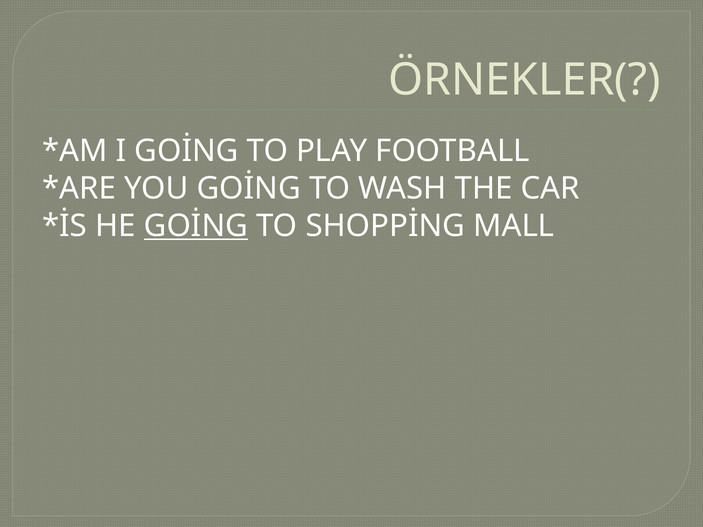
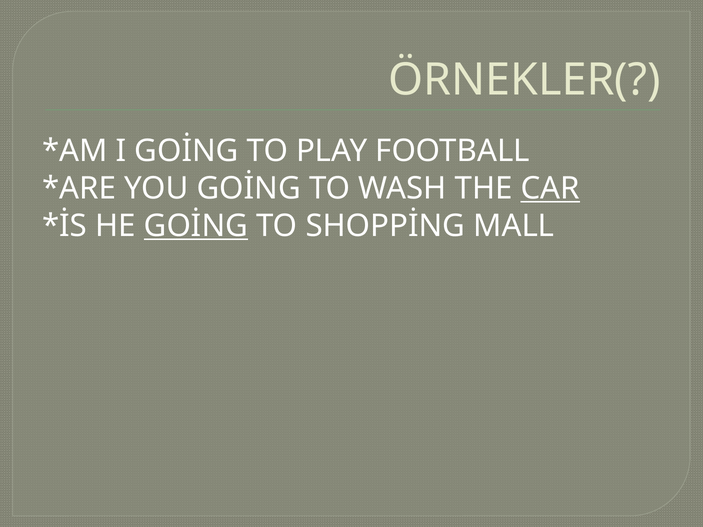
CAR underline: none -> present (550, 188)
